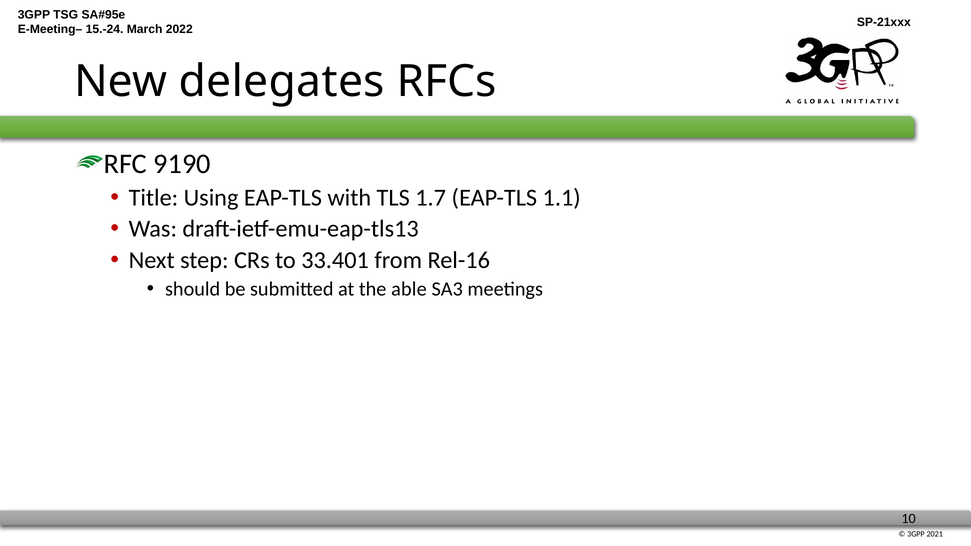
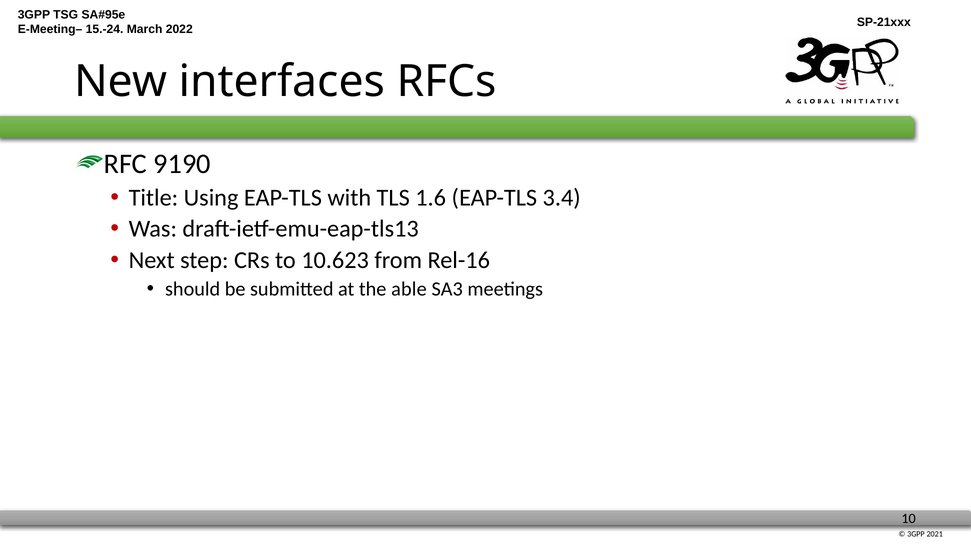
delegates: delegates -> interfaces (282, 82)
1.7: 1.7 -> 1.6 (431, 198)
1.1: 1.1 -> 3.4 (562, 198)
33.401: 33.401 -> 10.623 (335, 260)
